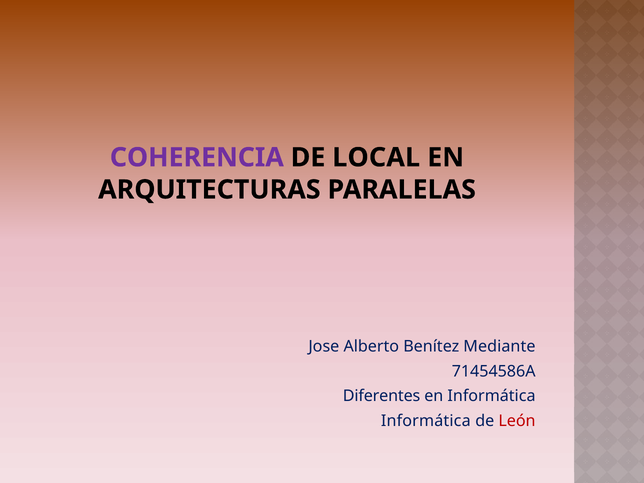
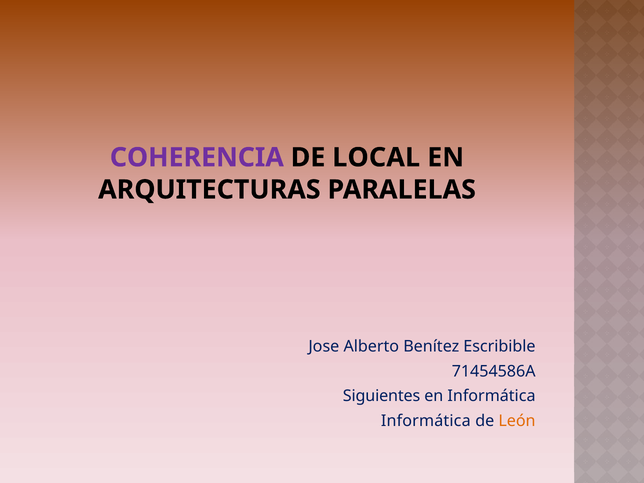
Mediante: Mediante -> Escribible (499, 347)
Diferentes: Diferentes -> Siguientes (382, 396)
León colour: red -> orange (517, 421)
